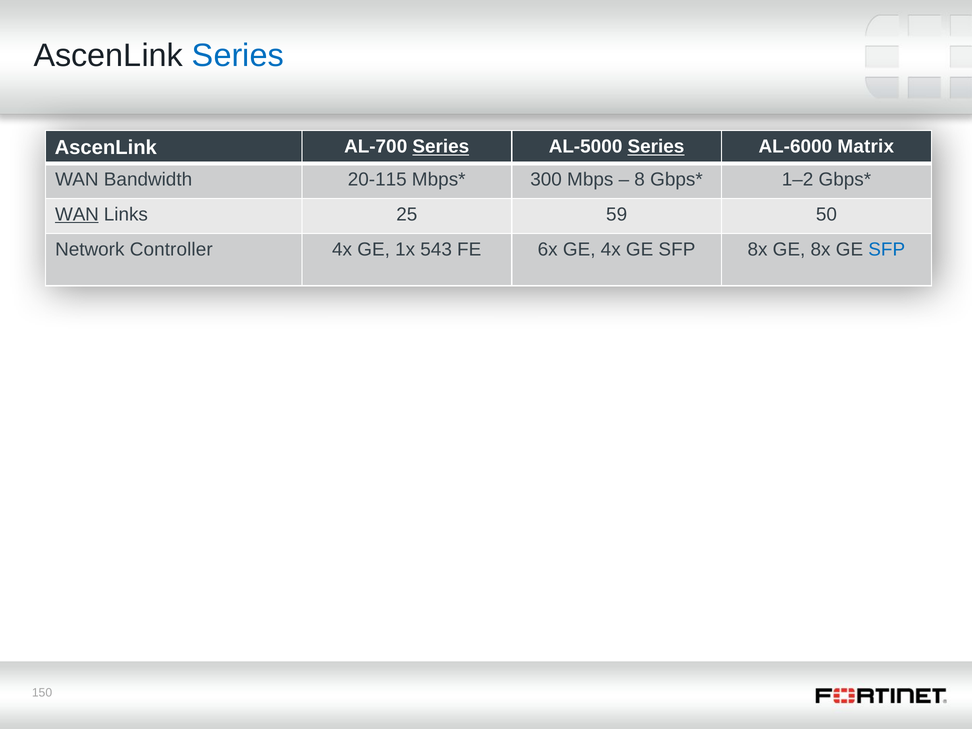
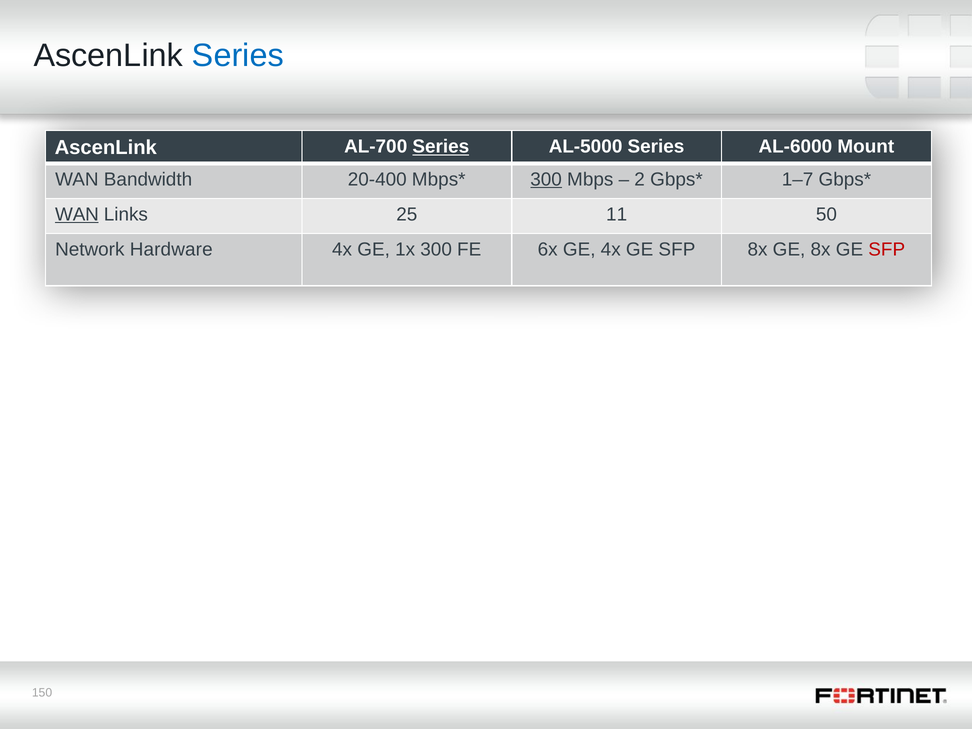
Series underline: present -> none (656, 147)
Matrix: Matrix -> Mount (866, 147)
20-115: 20-115 -> 20-400 (377, 179)
300 underline: none -> present (546, 179)
8: 8 -> 2 (640, 179)
1–2: 1–2 -> 1–7 (798, 179)
59: 59 -> 11 (617, 214)
Controller: Controller -> Hardware (171, 249)
1x 543: 543 -> 300 (436, 249)
SFP colour: blue -> red (887, 249)
